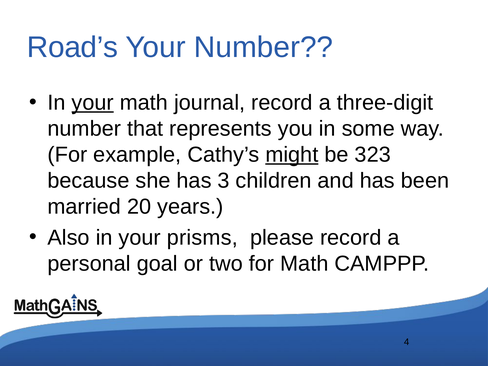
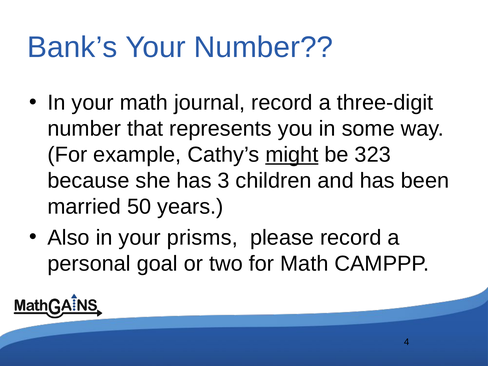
Road’s: Road’s -> Bank’s (72, 47)
your underline: present -> none (93, 103)
20: 20 -> 50 (139, 207)
